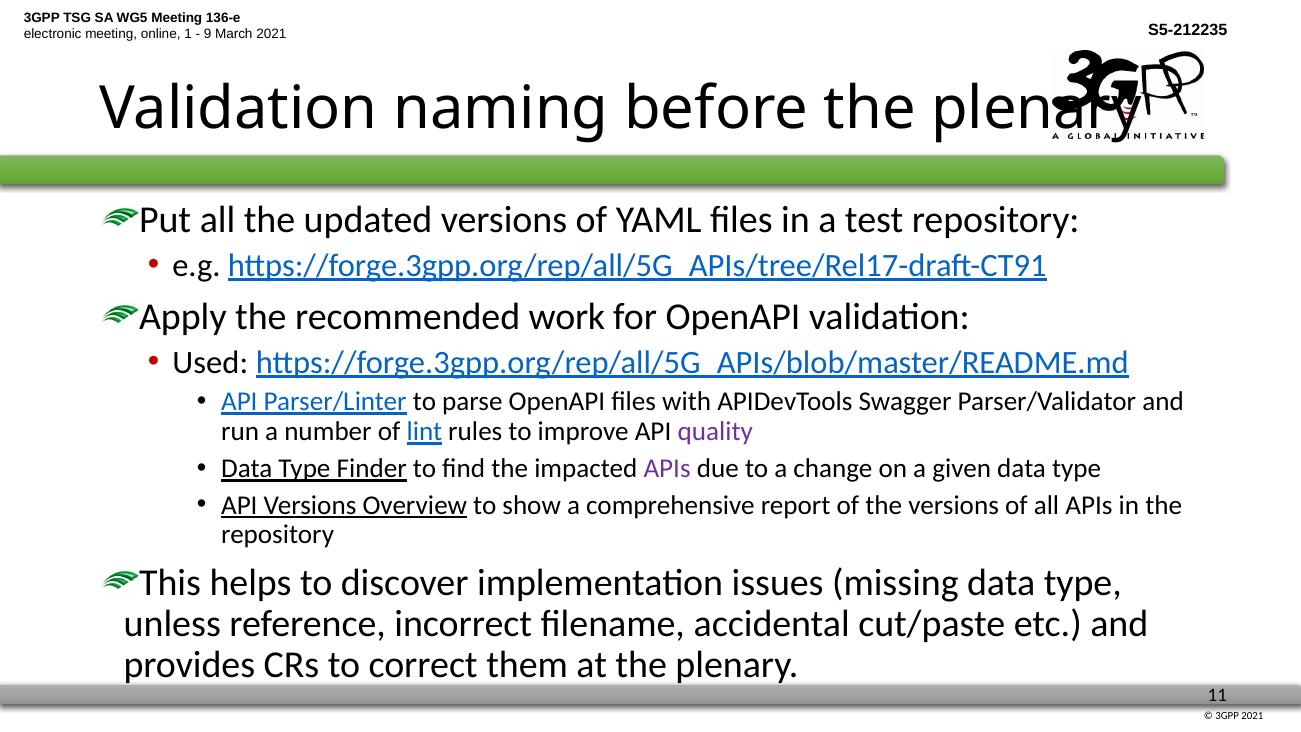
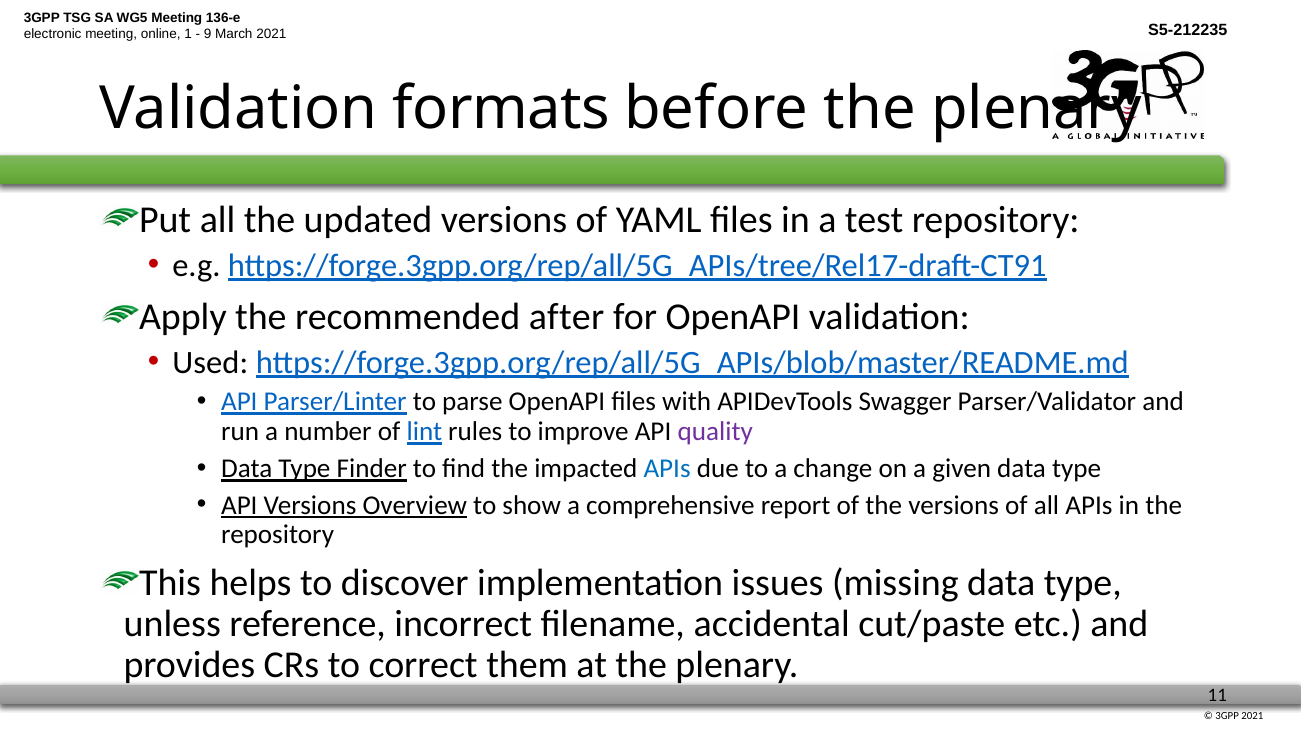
naming: naming -> formats (501, 109)
work: work -> after (567, 317)
APIs colour: purple -> blue (667, 468)
